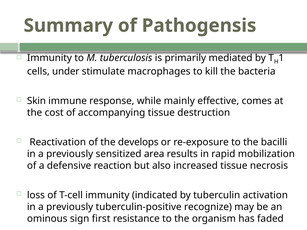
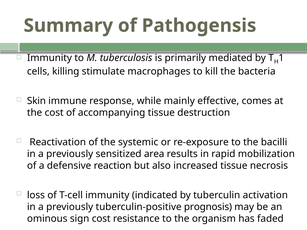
under: under -> killing (66, 71)
develops: develops -> systemic (138, 142)
recognize: recognize -> prognosis (208, 207)
sign first: first -> cost (101, 219)
